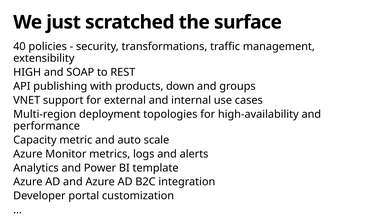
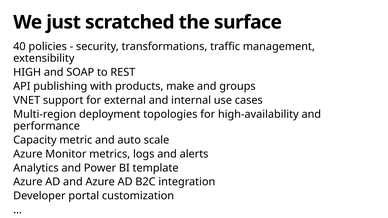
down: down -> make (180, 86)
